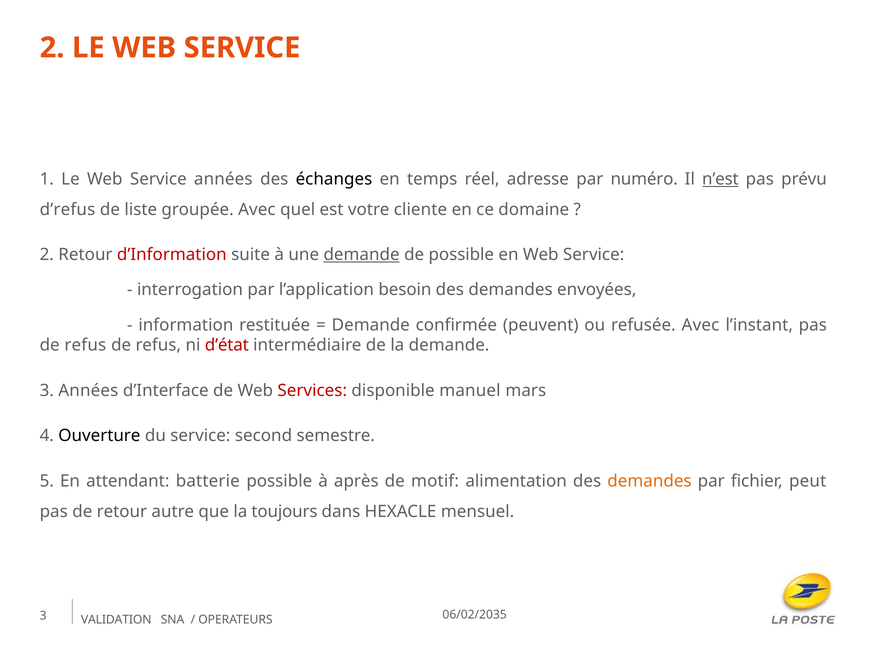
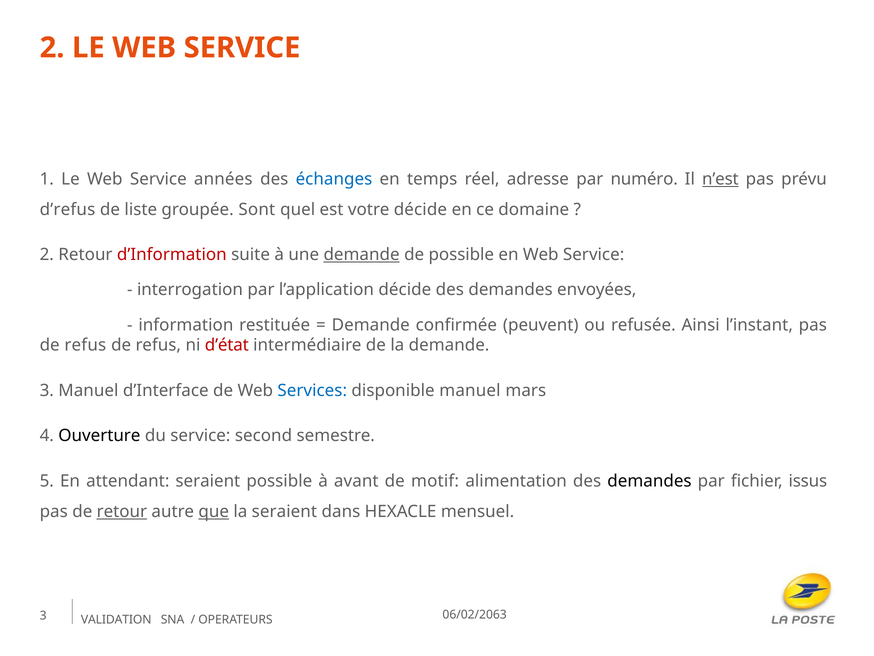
échanges colour: black -> blue (334, 179)
groupée Avec: Avec -> Sont (257, 209)
votre cliente: cliente -> décide (420, 209)
l’application besoin: besoin -> décide (405, 290)
refusée Avec: Avec -> Ainsi (701, 325)
3 Années: Années -> Manuel (88, 390)
Services colour: red -> blue (312, 390)
attendant batterie: batterie -> seraient (208, 481)
après: après -> avant (356, 481)
demandes colour: orange -> black (649, 481)
peut: peut -> issus (808, 481)
retour underline: none -> present (122, 511)
que underline: none -> present (214, 511)
la toujours: toujours -> seraient (284, 511)
06/02/2035: 06/02/2035 -> 06/02/2063 (475, 614)
